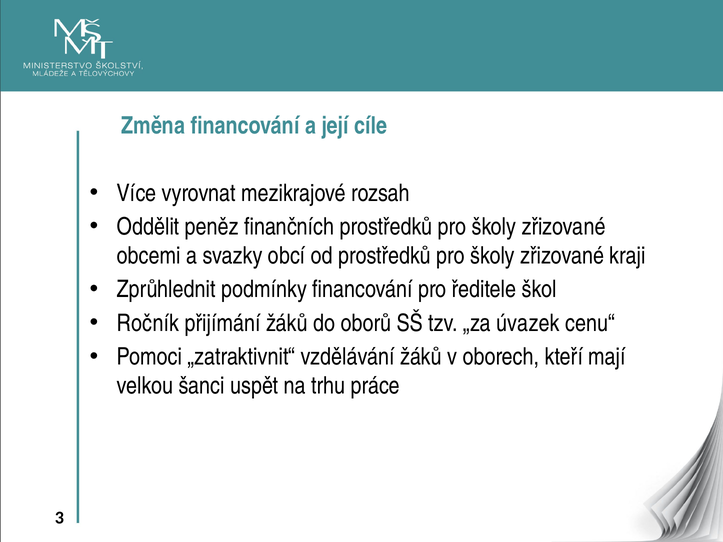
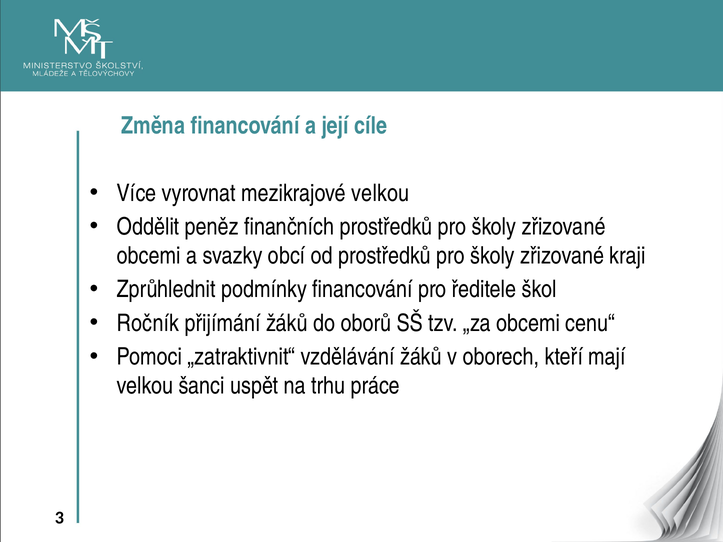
mezikrajové rozsah: rozsah -> velkou (380, 193)
„za úvazek: úvazek -> obcemi (528, 323)
